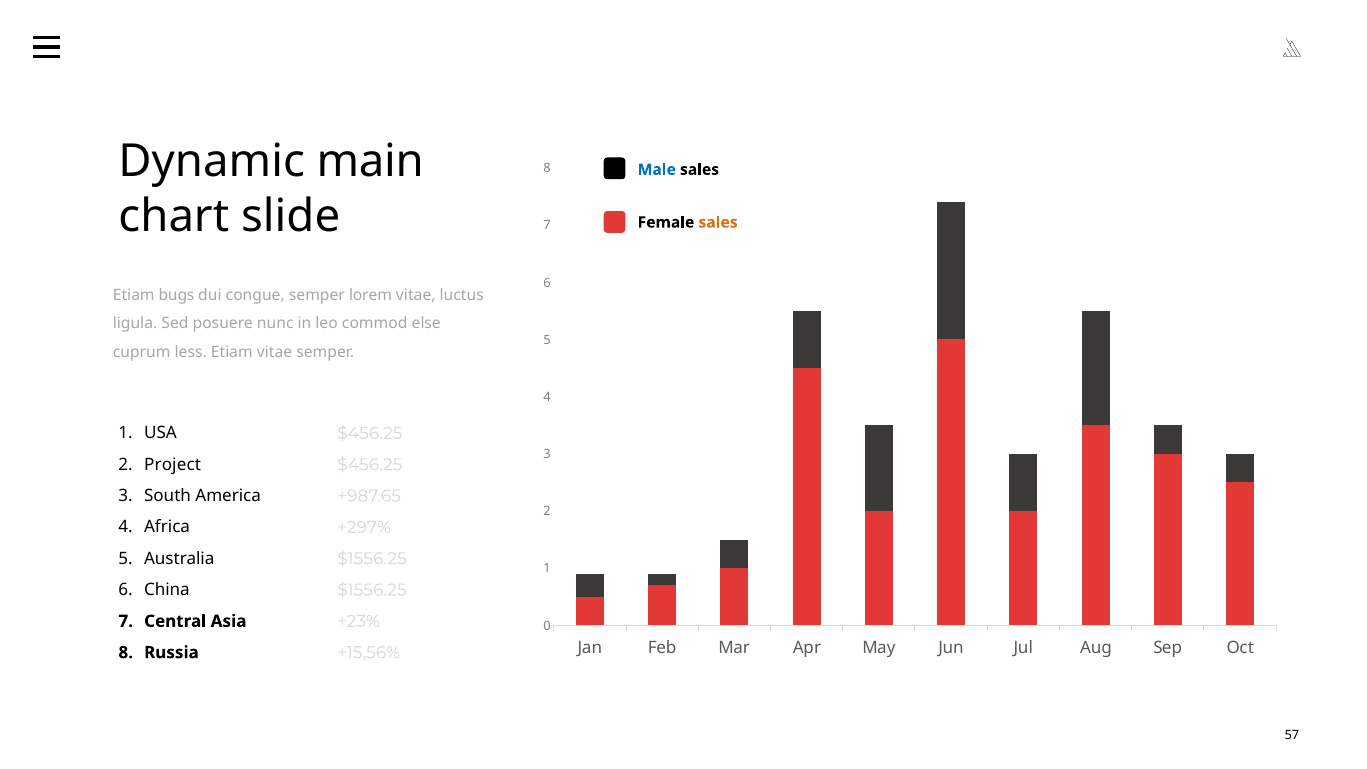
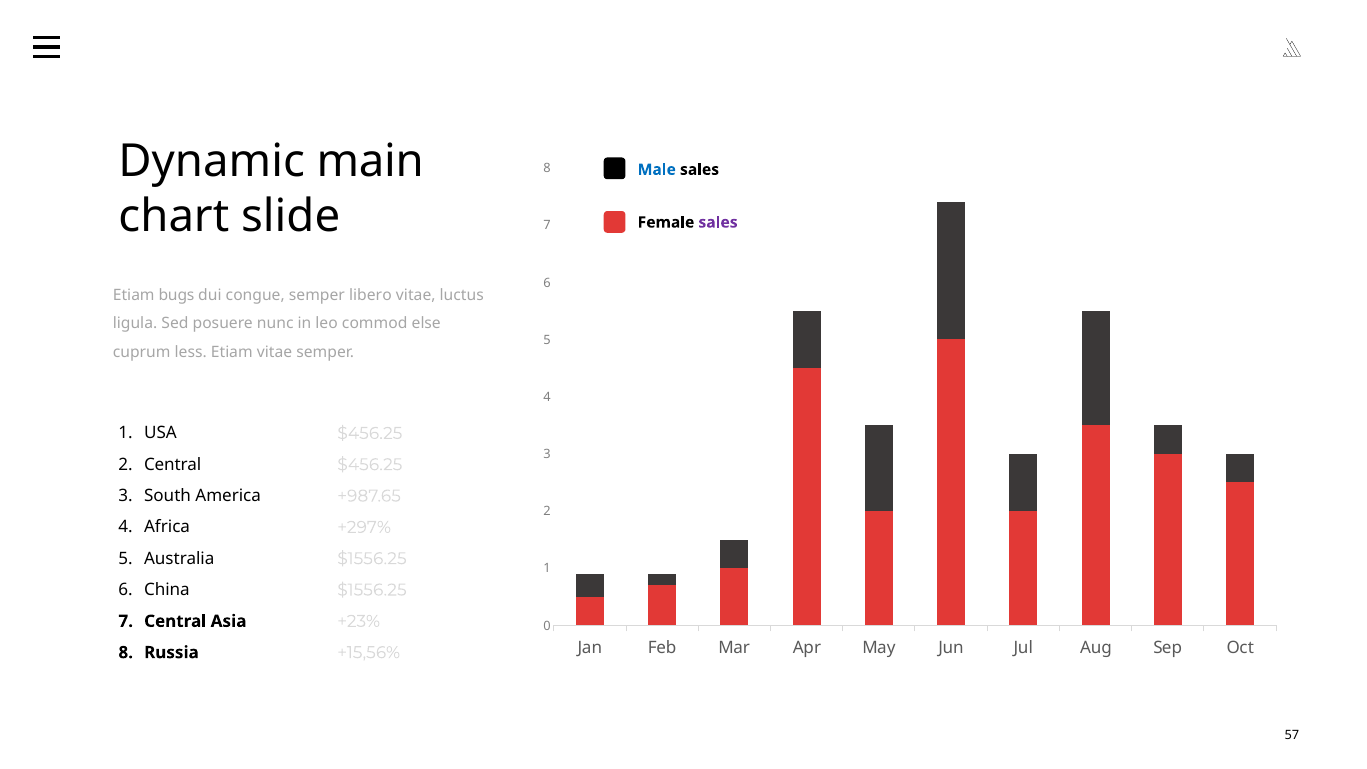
sales colour: orange -> purple (718, 222)
lorem: lorem -> libero (370, 295)
2 Project: Project -> Central (173, 465)
